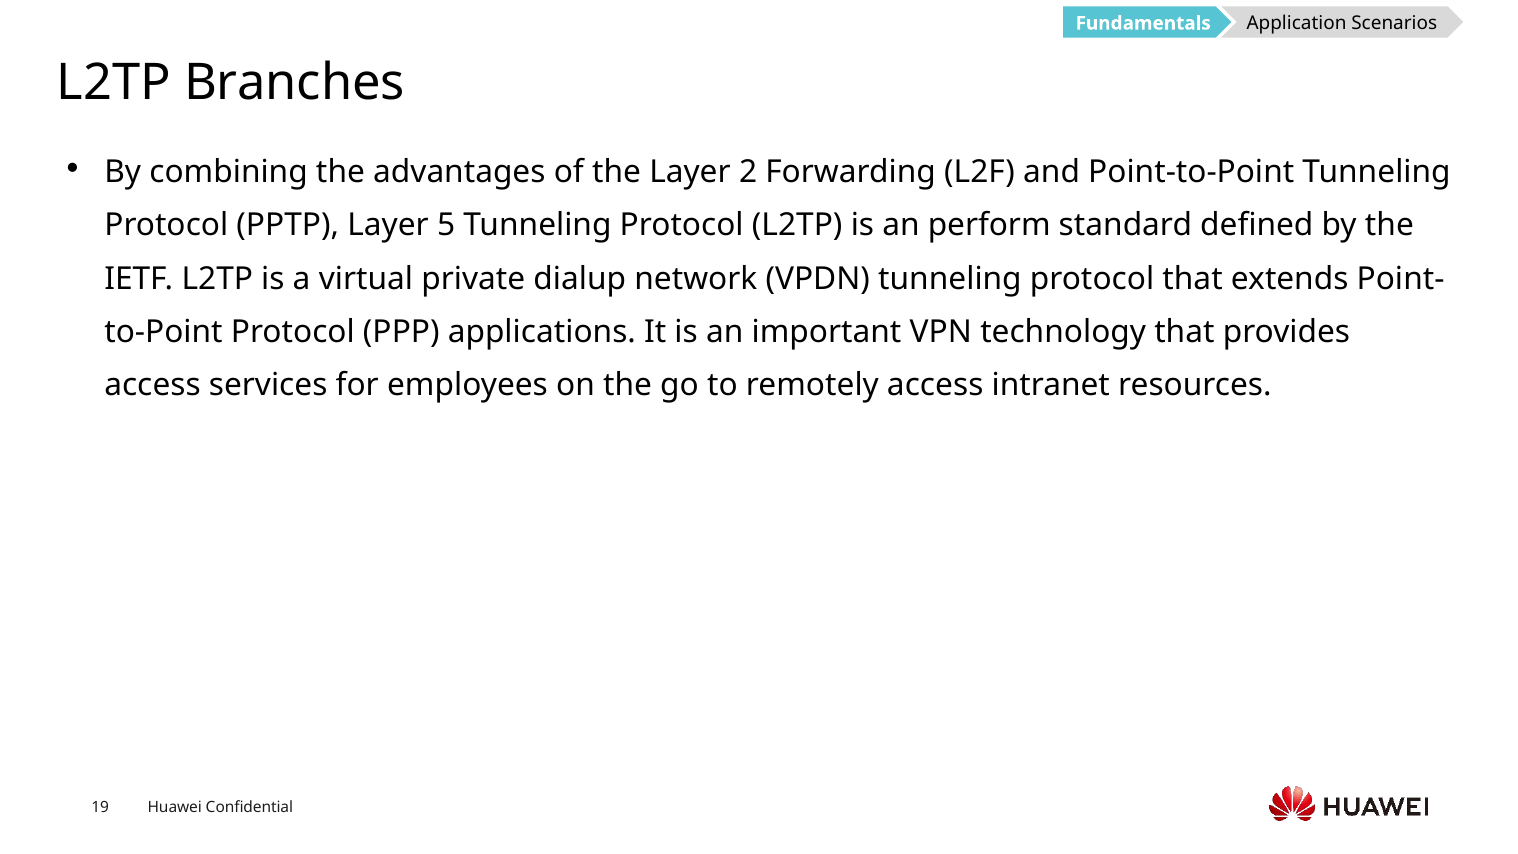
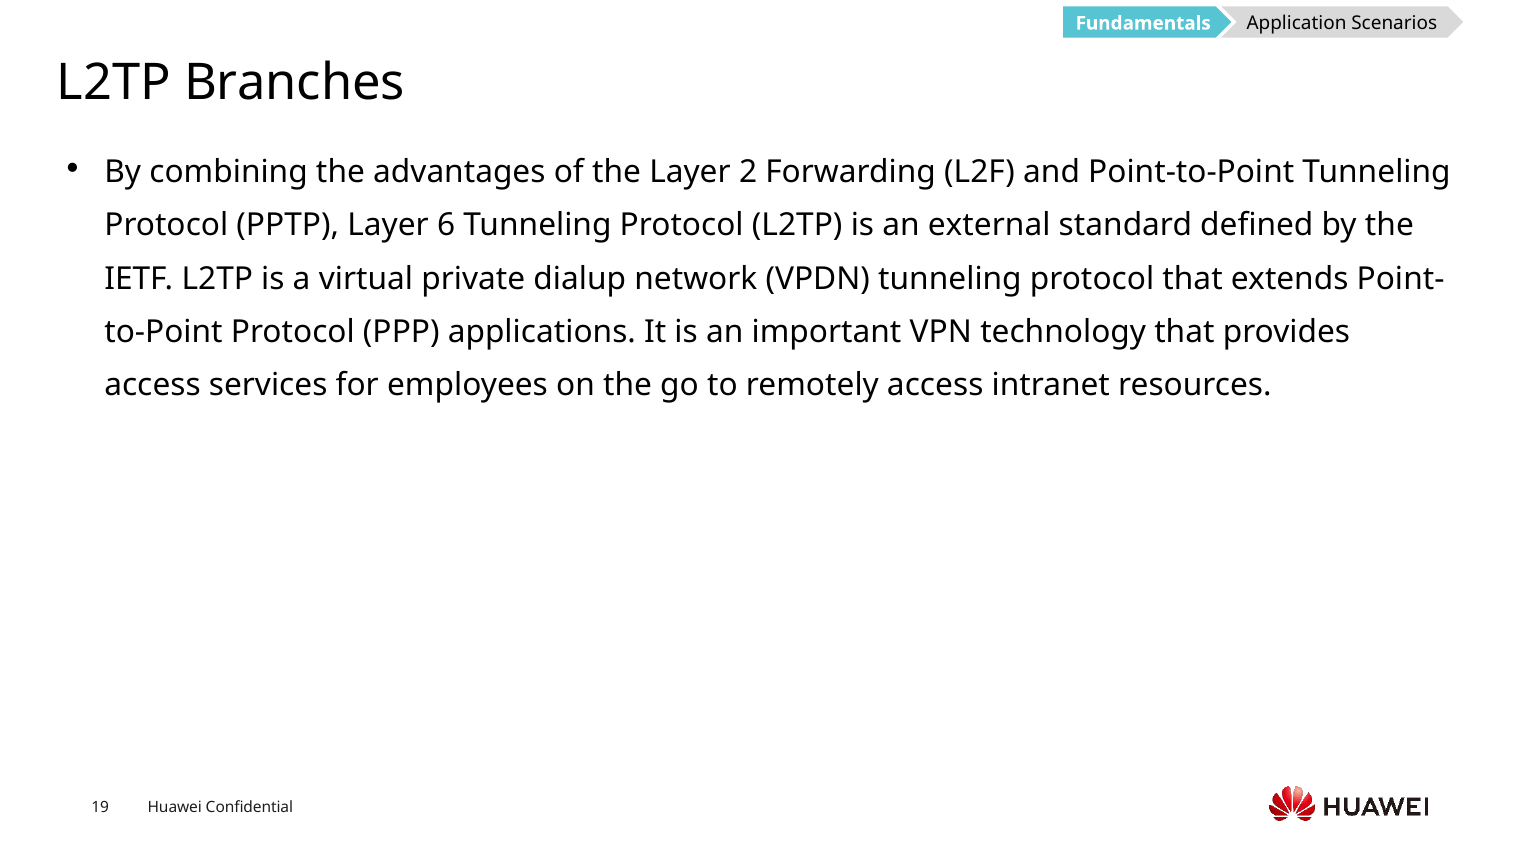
5: 5 -> 6 (446, 226)
perform: perform -> external (989, 226)
